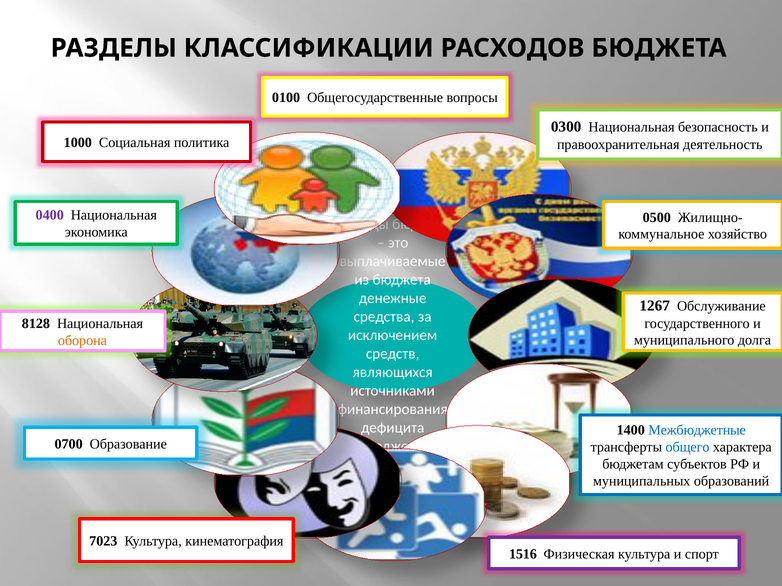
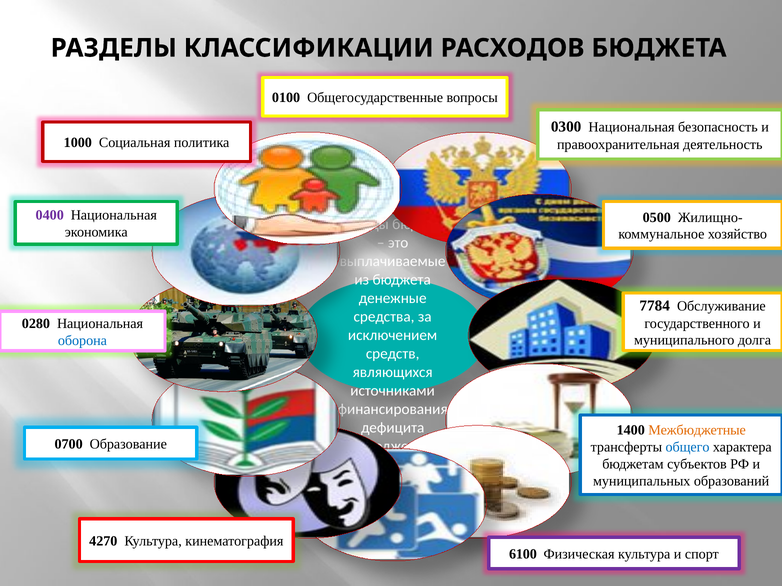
1267: 1267 -> 7784 (655, 306)
8128: 8128 -> 0280 (36, 324)
оборона colour: orange -> blue (82, 341)
Межбюджетные colour: blue -> orange (697, 431)
7023: 7023 -> 4270 (103, 542)
1516: 1516 -> 6100 (523, 554)
